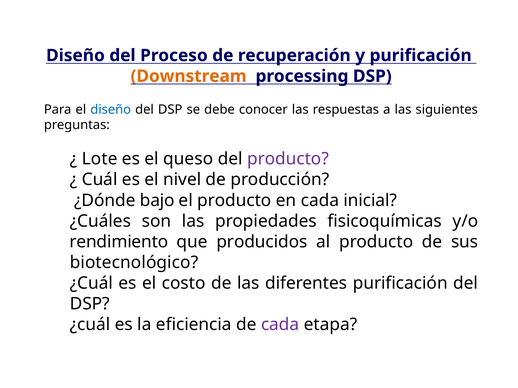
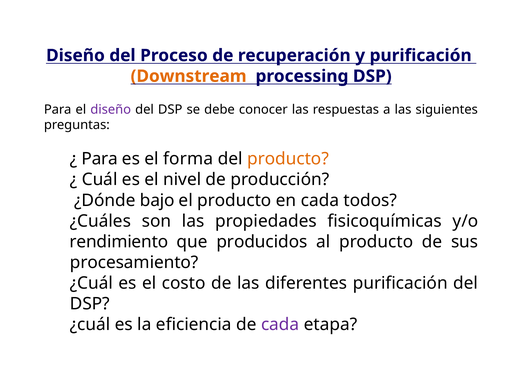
diseño colour: blue -> purple (111, 110)
Lote: Lote -> Para (100, 159)
queso: queso -> forma (188, 159)
producto colour: purple -> orange (288, 159)
inicial: inicial -> todos (370, 201)
biotecnológico: biotecnológico -> procesamiento (134, 263)
